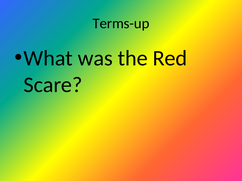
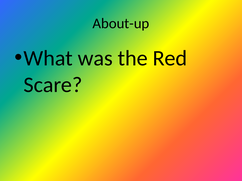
Terms-up: Terms-up -> About-up (121, 23)
